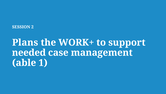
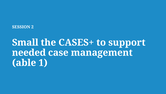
Plans: Plans -> Small (25, 42)
WORK+: WORK+ -> CASES+ (76, 42)
